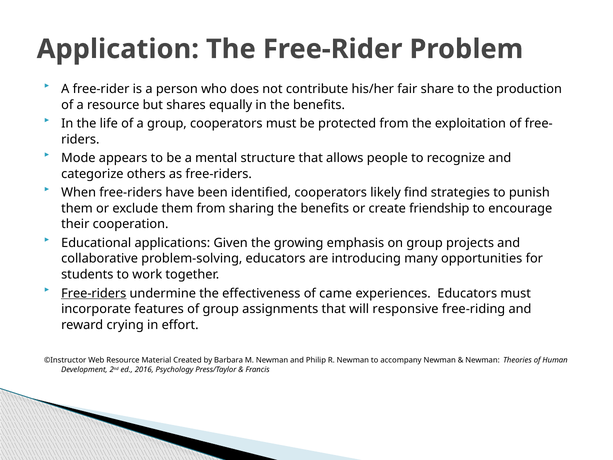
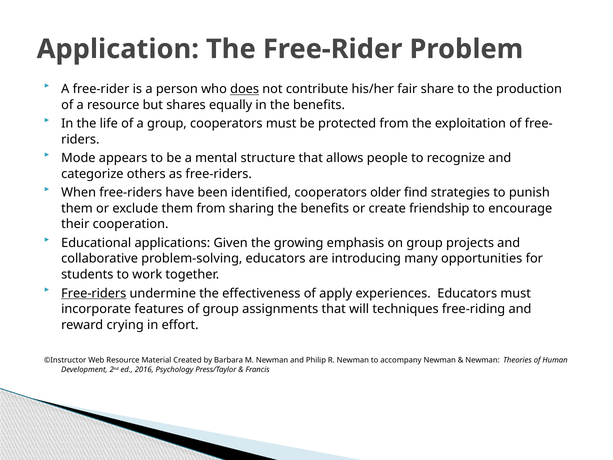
does underline: none -> present (245, 89)
likely: likely -> older (386, 193)
came: came -> apply (336, 293)
responsive: responsive -> techniques (406, 309)
